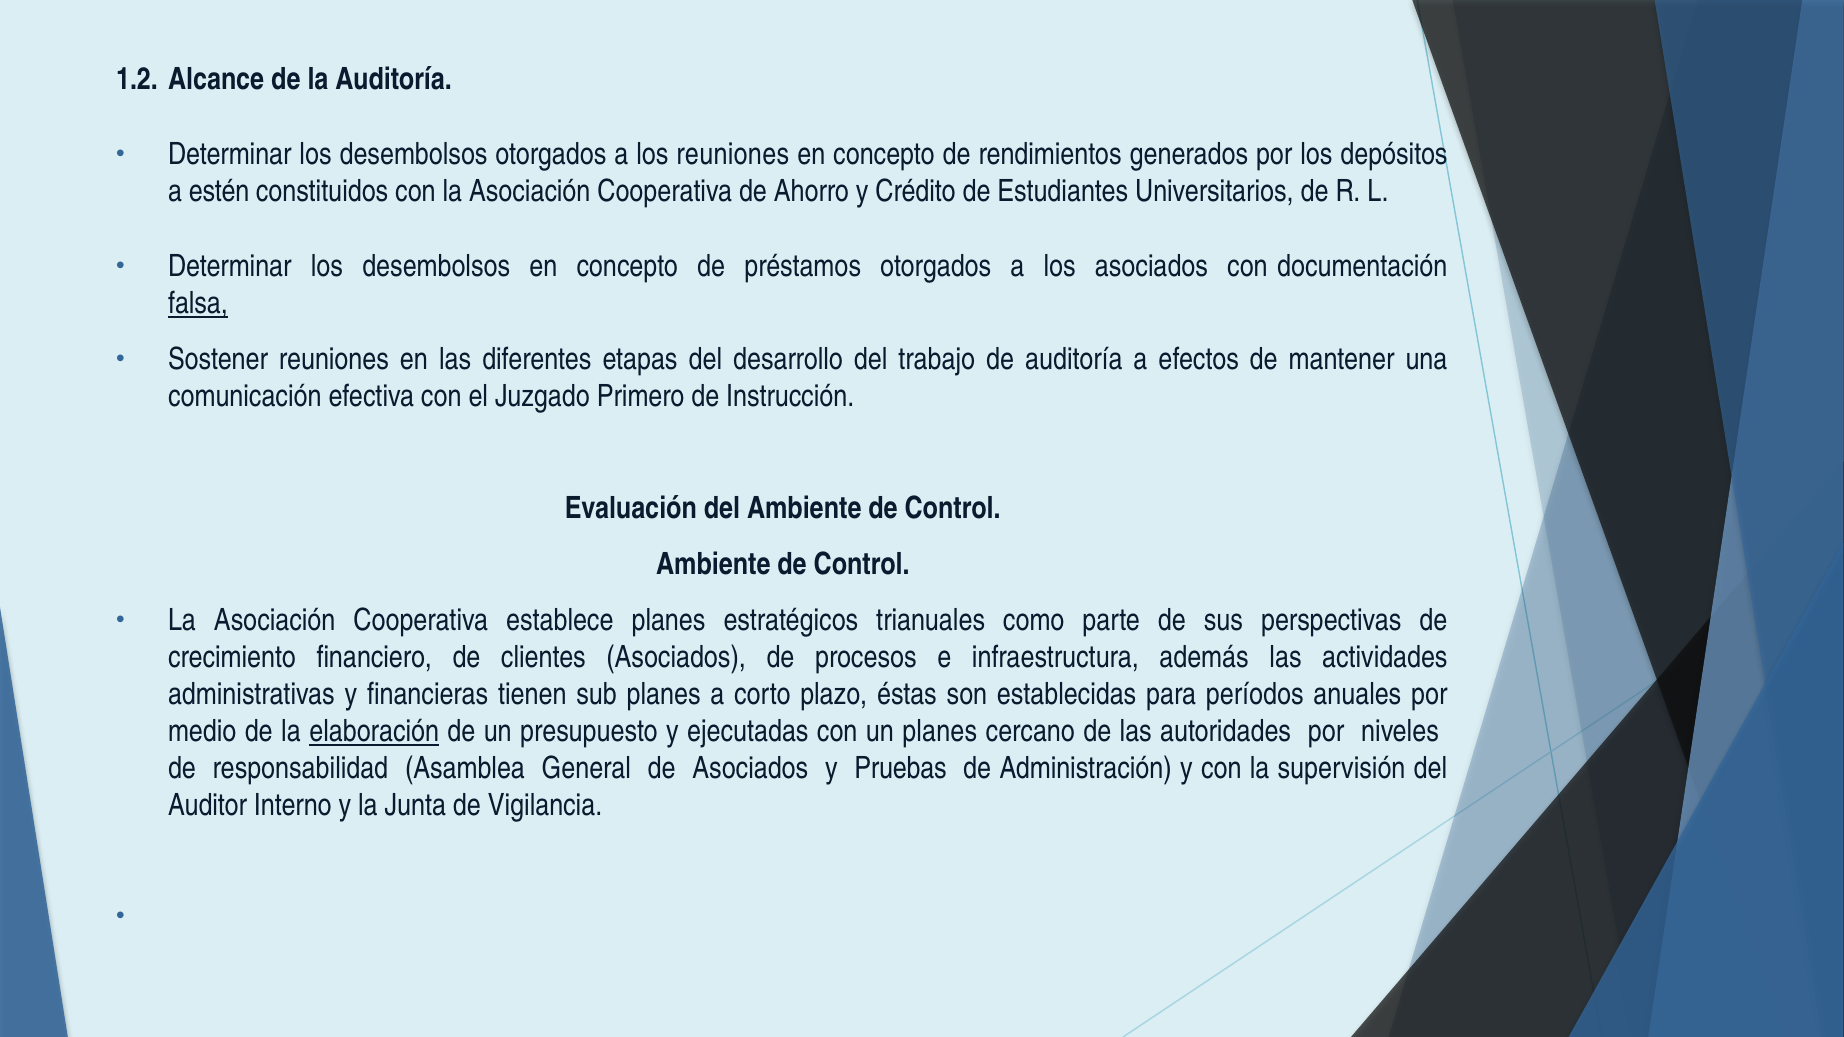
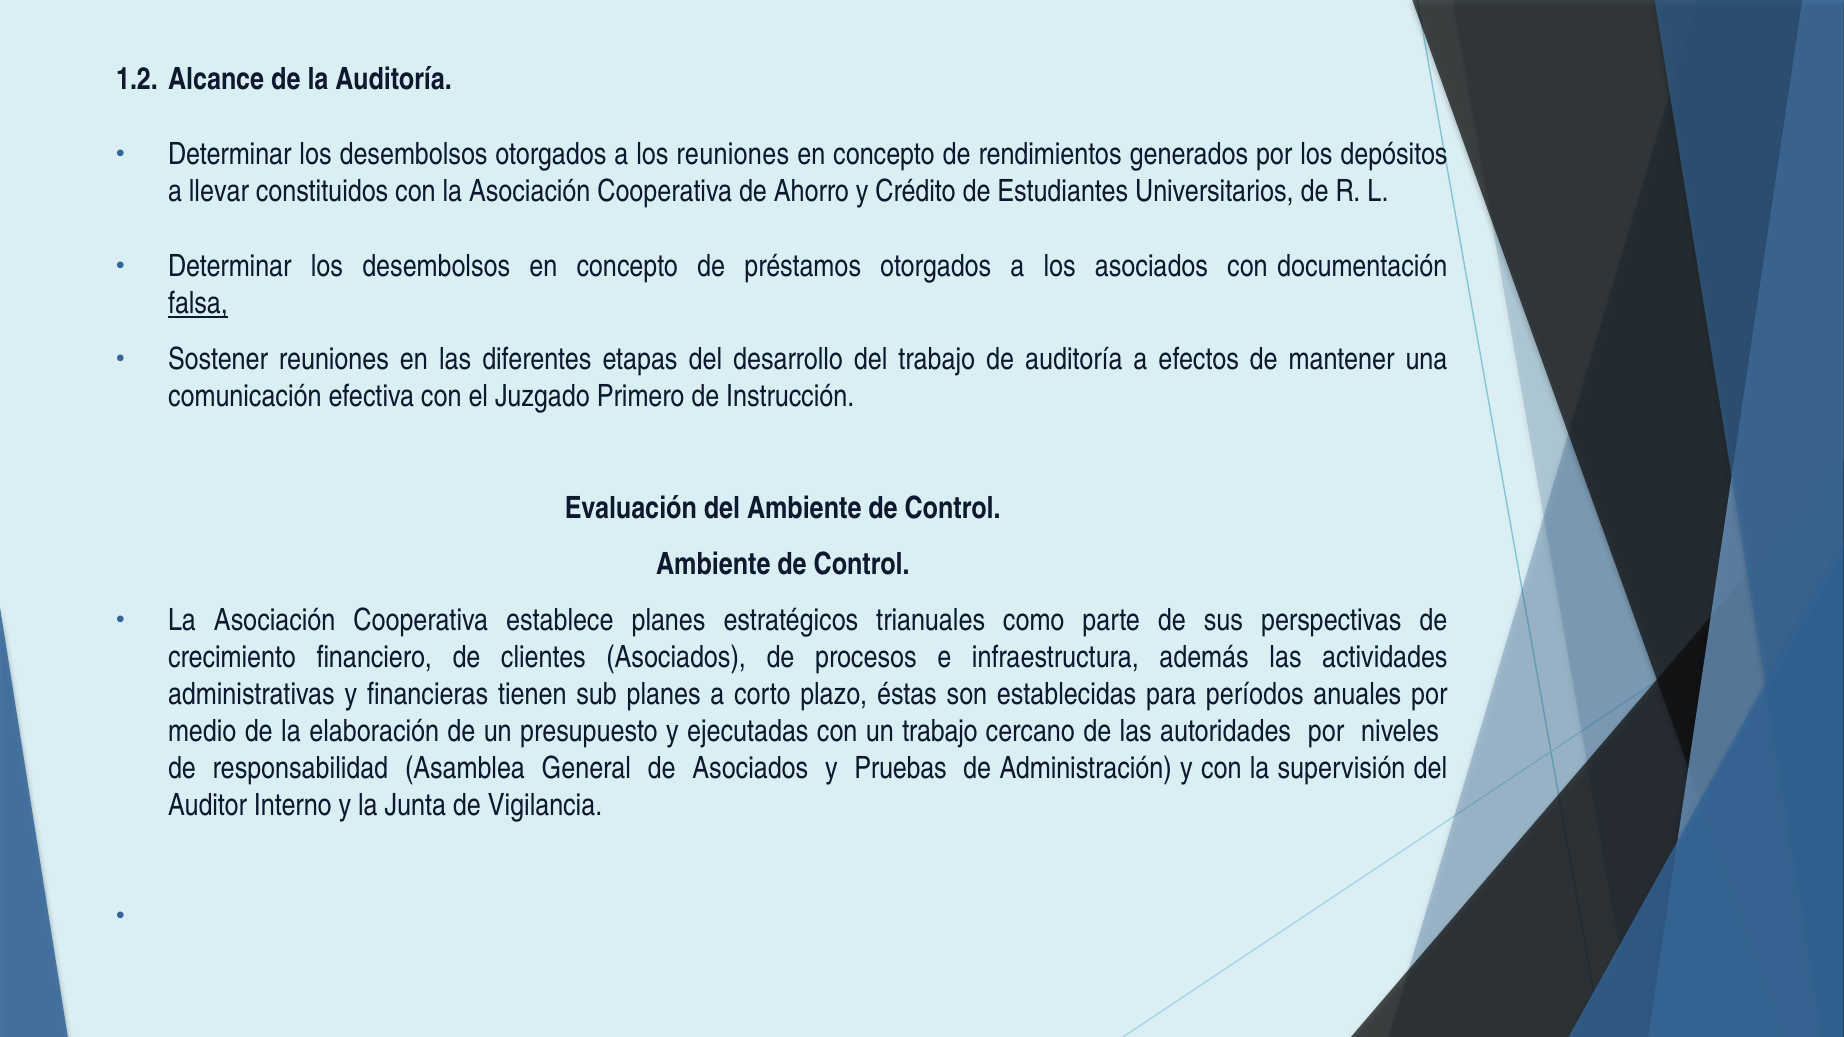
estén: estén -> llevar (219, 192)
elaboración underline: present -> none (374, 732)
un planes: planes -> trabajo (940, 732)
